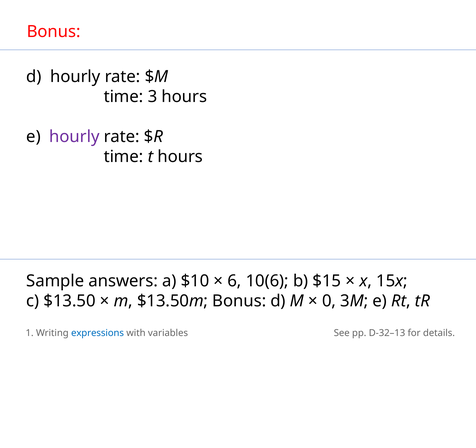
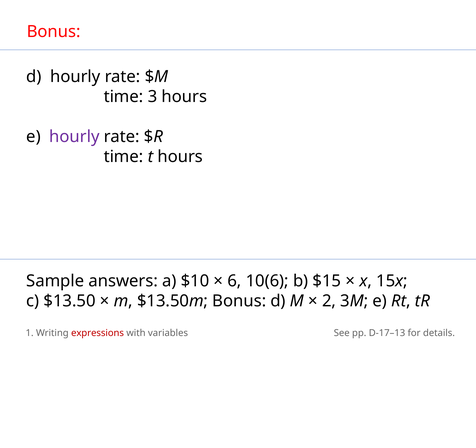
0: 0 -> 2 (329, 301)
expressions colour: blue -> red (98, 333)
D-32–13: D-32–13 -> D-17–13 (387, 333)
